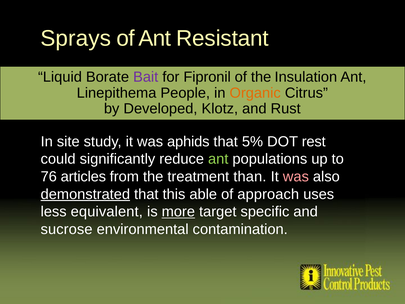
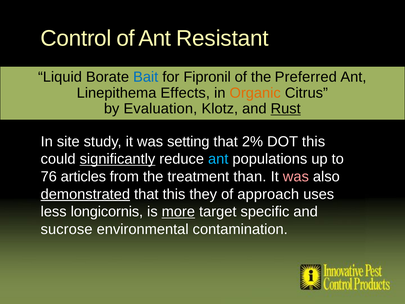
Sprays: Sprays -> Control (76, 38)
Bait colour: purple -> blue (146, 77)
Insulation: Insulation -> Preferred (306, 77)
People: People -> Effects (185, 93)
Developed: Developed -> Evaluation (160, 109)
Rust underline: none -> present (286, 109)
aphids: aphids -> setting (188, 141)
5%: 5% -> 2% (253, 141)
DOT rest: rest -> this (314, 141)
significantly underline: none -> present (117, 159)
ant colour: light green -> light blue (218, 159)
able: able -> they (203, 194)
equivalent: equivalent -> longicornis (107, 212)
